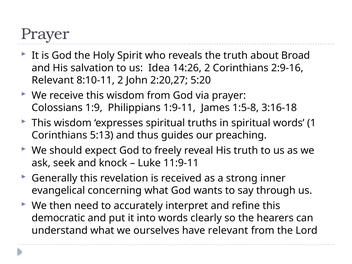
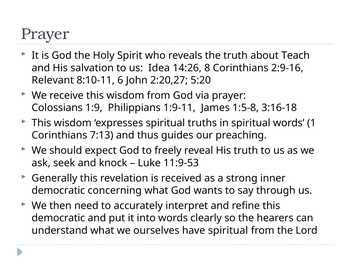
Broad: Broad -> Teach (296, 56)
14:26 2: 2 -> 8 (207, 68)
8:10-11 2: 2 -> 6 (120, 80)
5:13: 5:13 -> 7:13 (102, 135)
11:9-11: 11:9-11 -> 11:9-53 (181, 163)
evangelical: evangelical -> democratic (58, 191)
have relevant: relevant -> spiritual (228, 230)
